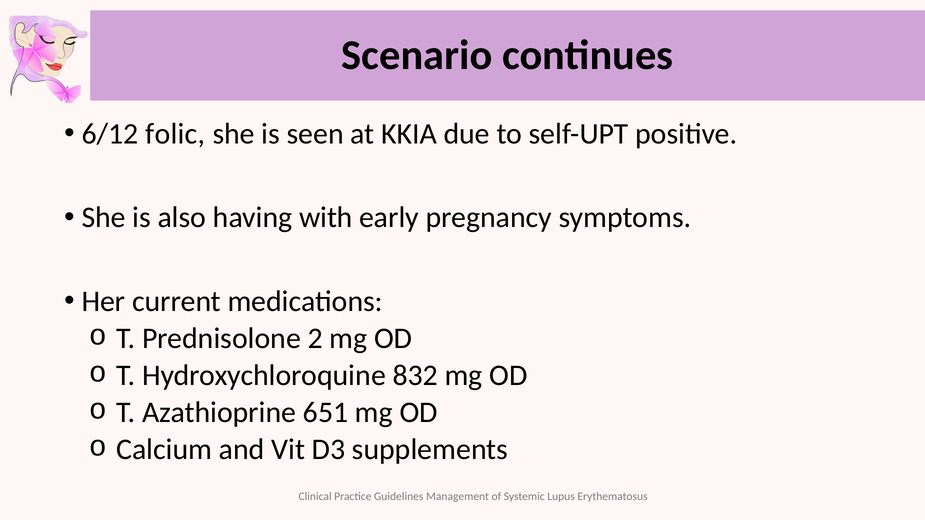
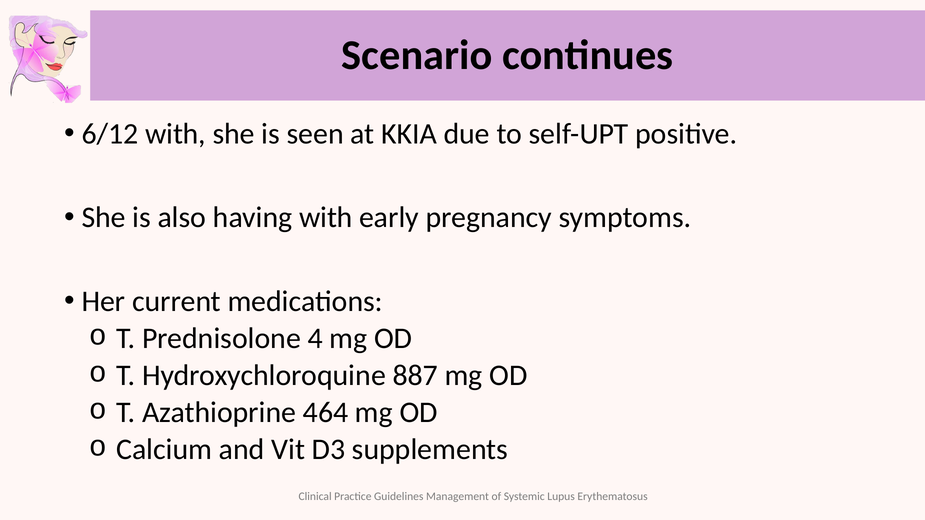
6/12 folic: folic -> with (175, 134)
2: 2 -> 4 (315, 339)
832: 832 -> 887 (415, 376)
651: 651 -> 464 (326, 413)
